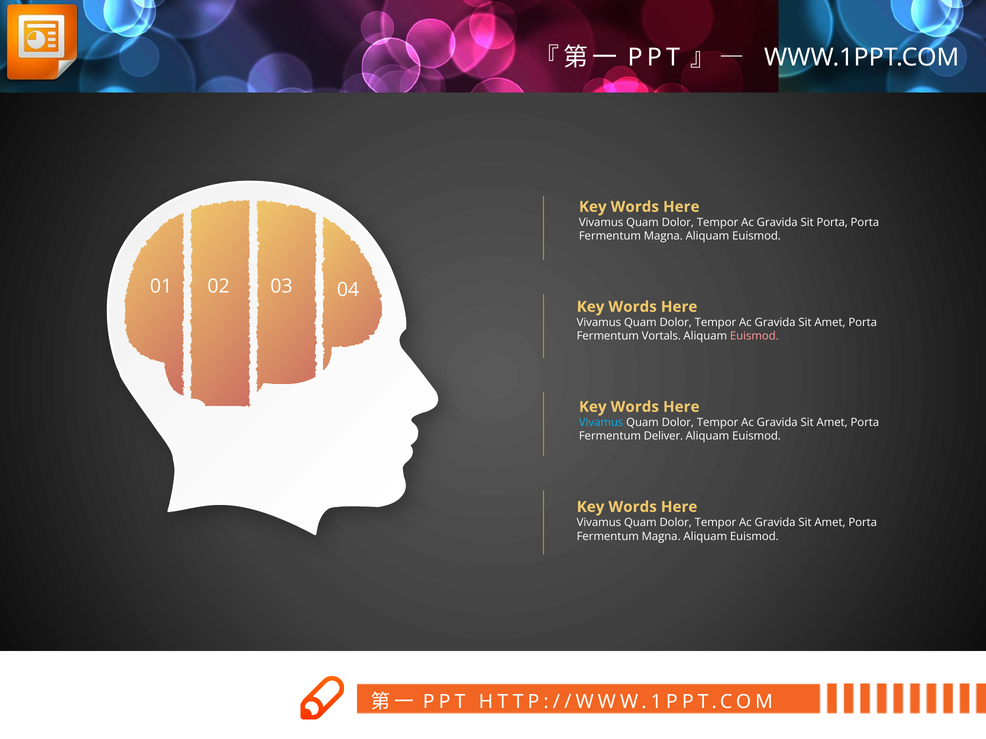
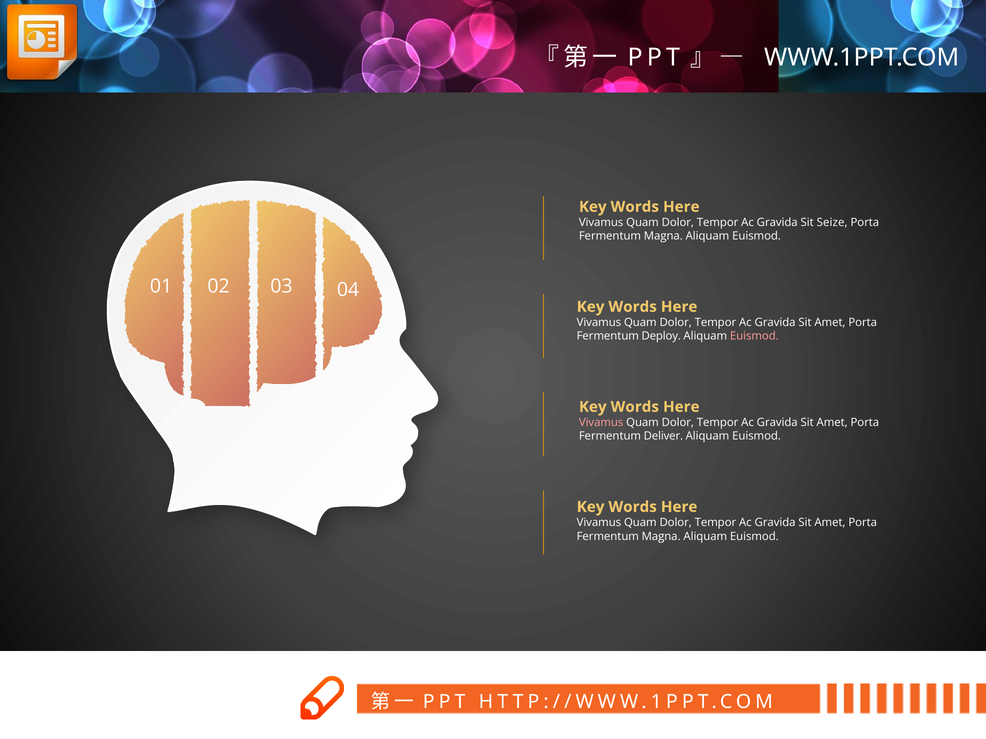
Sit Porta: Porta -> Seize (832, 223)
Vortals: Vortals -> Deploy (661, 336)
Vivamus colour: light blue -> pink (601, 423)
